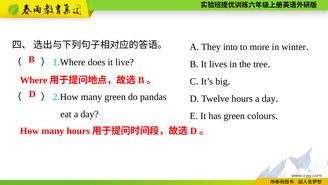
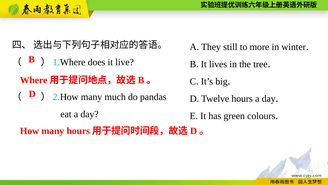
into: into -> still (230, 47)
many green: green -> much (115, 97)
